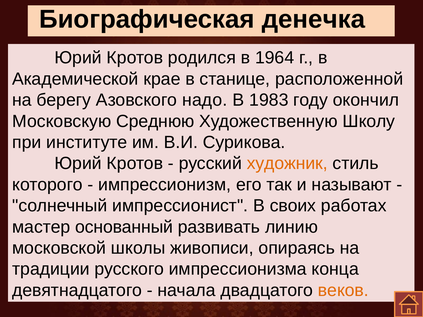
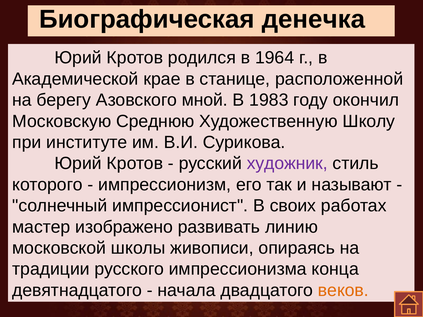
надо: надо -> мной (205, 100)
художник colour: orange -> purple (287, 164)
основанный: основанный -> изображено (124, 227)
